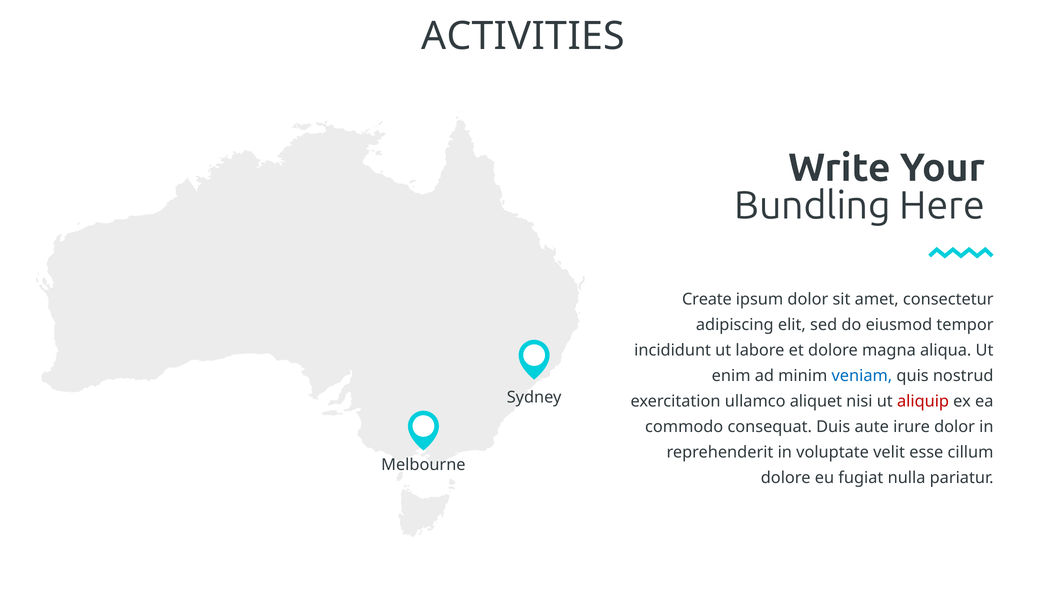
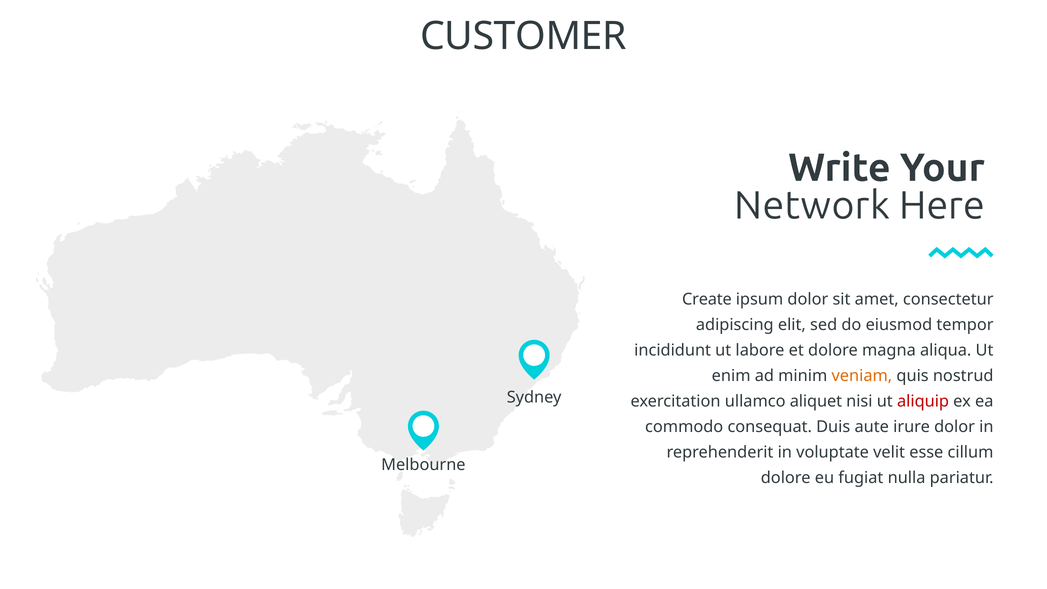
ACTIVITIES: ACTIVITIES -> CUSTOMER (523, 36)
Bundling: Bundling -> Network (812, 206)
veniam colour: blue -> orange (862, 376)
